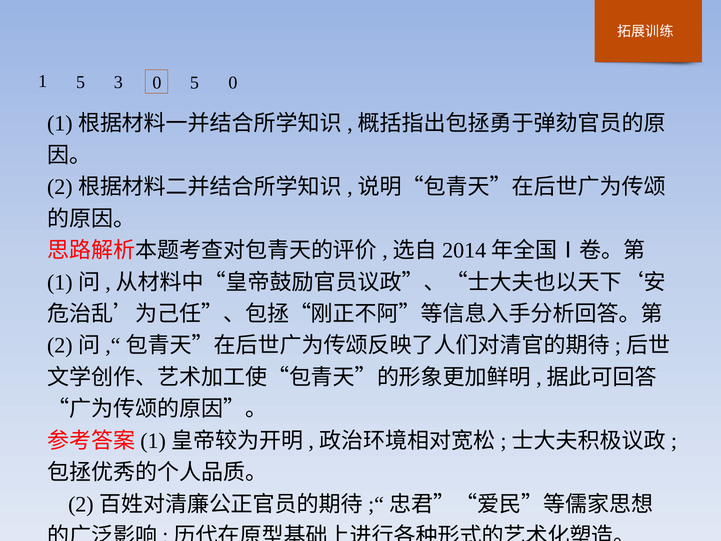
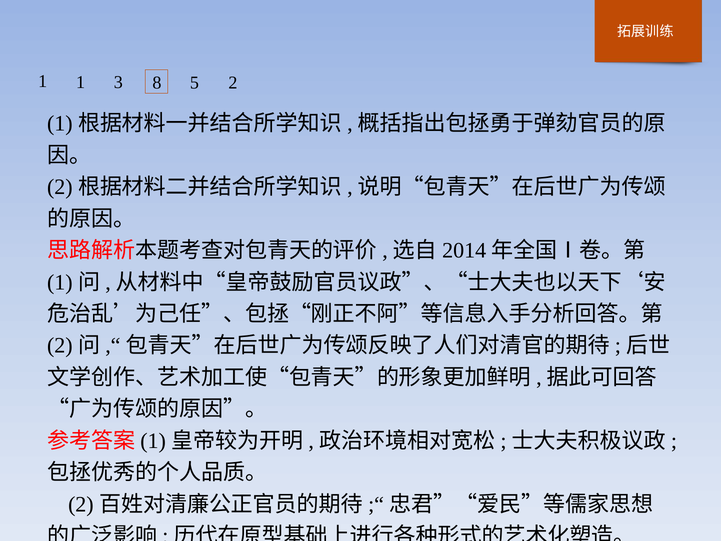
1 5: 5 -> 1 (81, 82)
3 0: 0 -> 8 (157, 83)
5 0: 0 -> 2 (233, 83)
